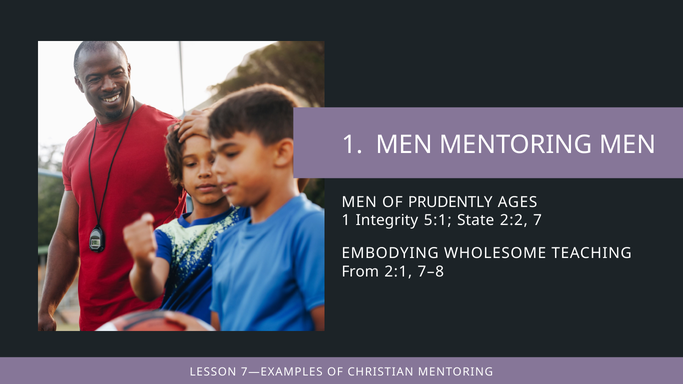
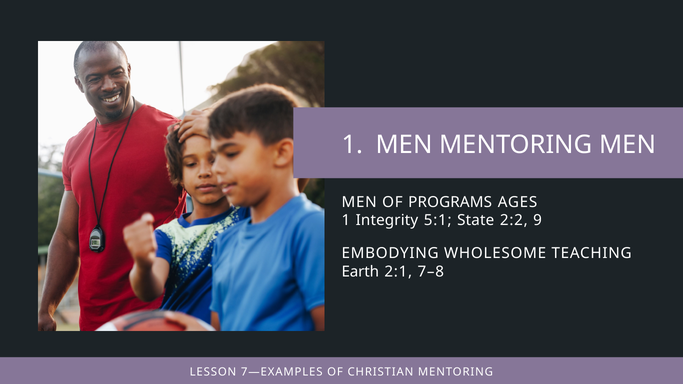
PRUDENTLY: PRUDENTLY -> PROGRAMS (450, 202)
7: 7 -> 9 (537, 220)
From: From -> Earth (360, 272)
